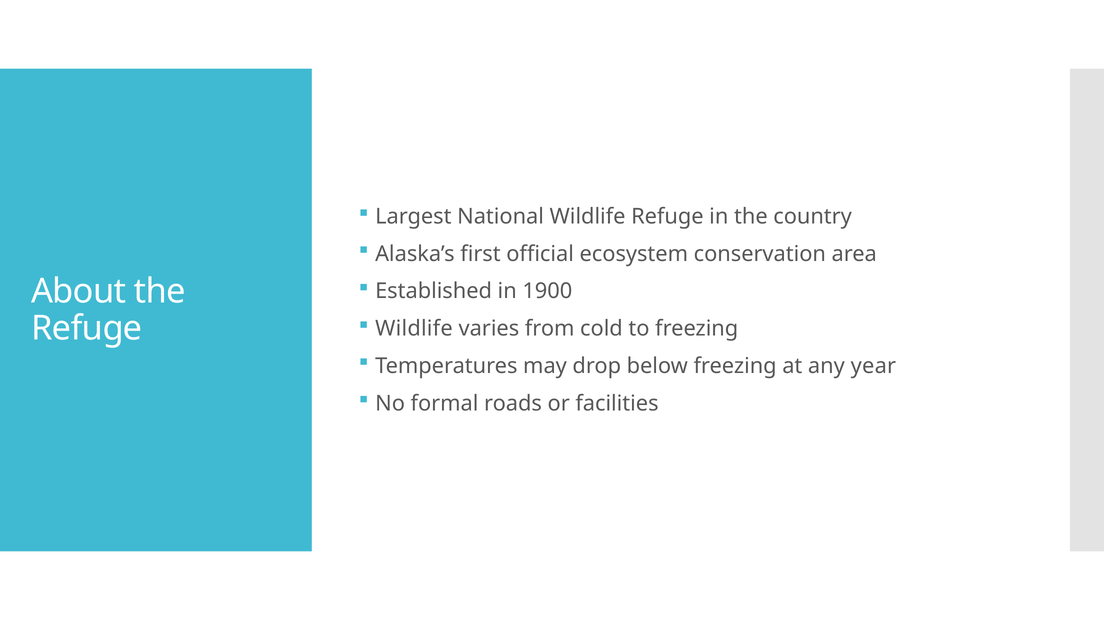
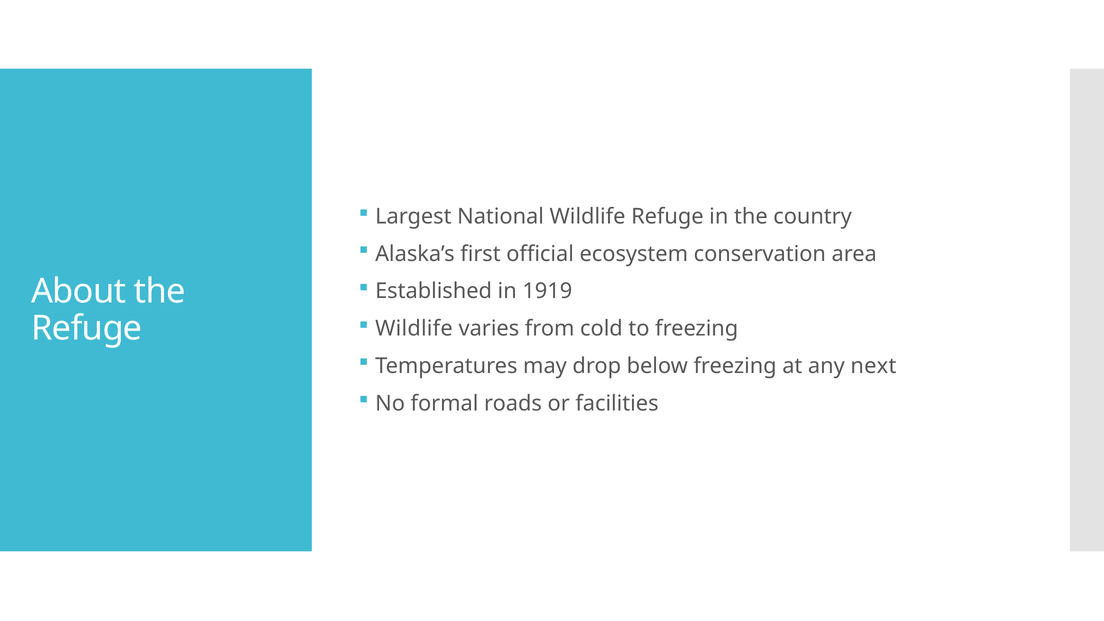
1900: 1900 -> 1919 (547, 291)
year: year -> next (873, 366)
